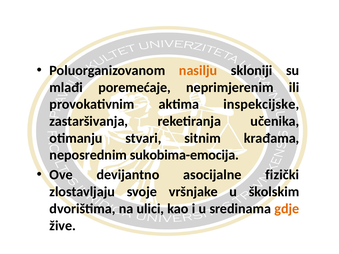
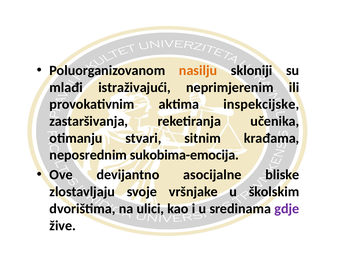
poremećaje: poremećaje -> istraživajući (135, 87)
fizički: fizički -> bliske (282, 175)
gdje colour: orange -> purple (287, 209)
